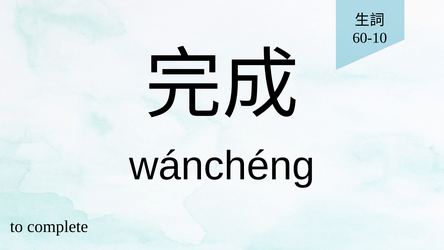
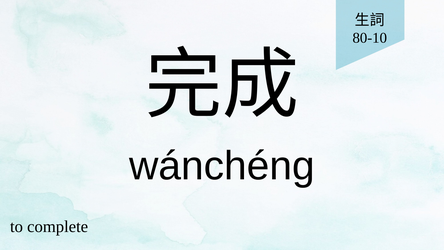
60-10: 60-10 -> 80-10 (370, 38)
